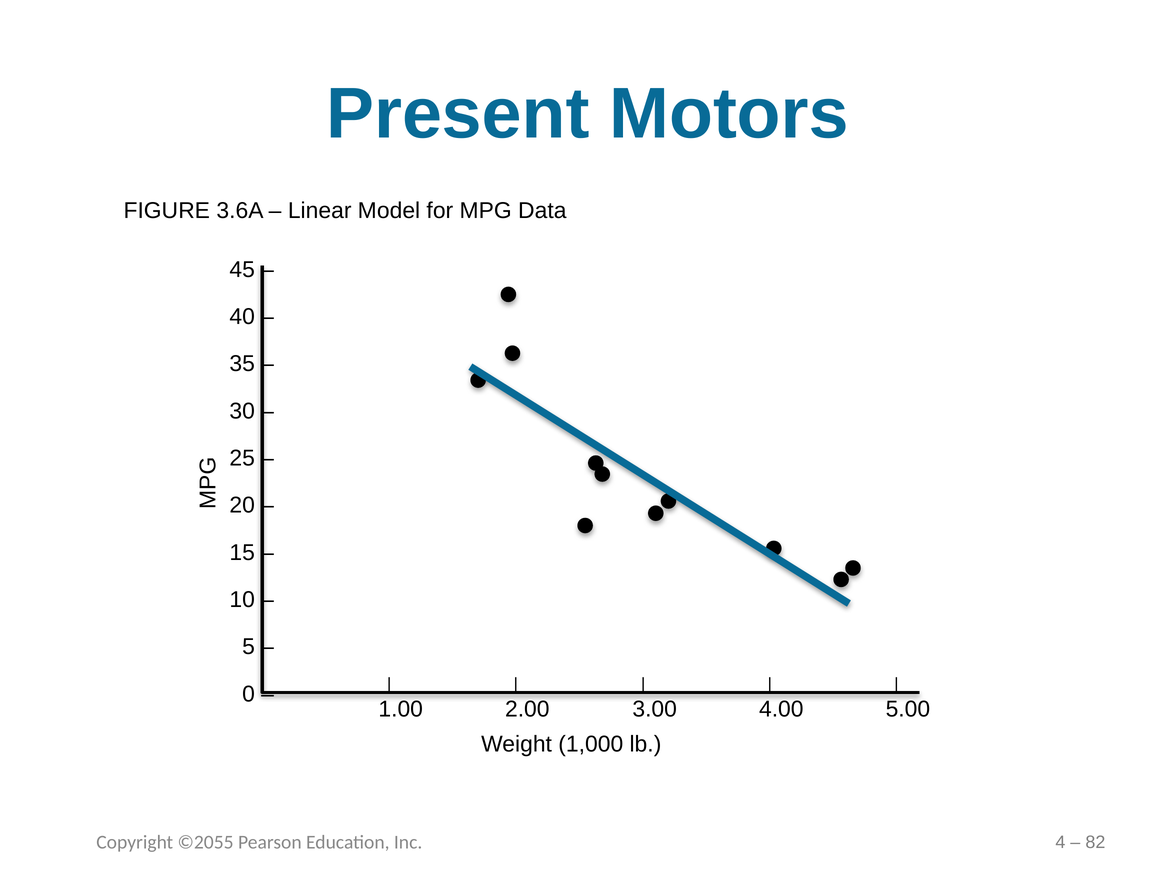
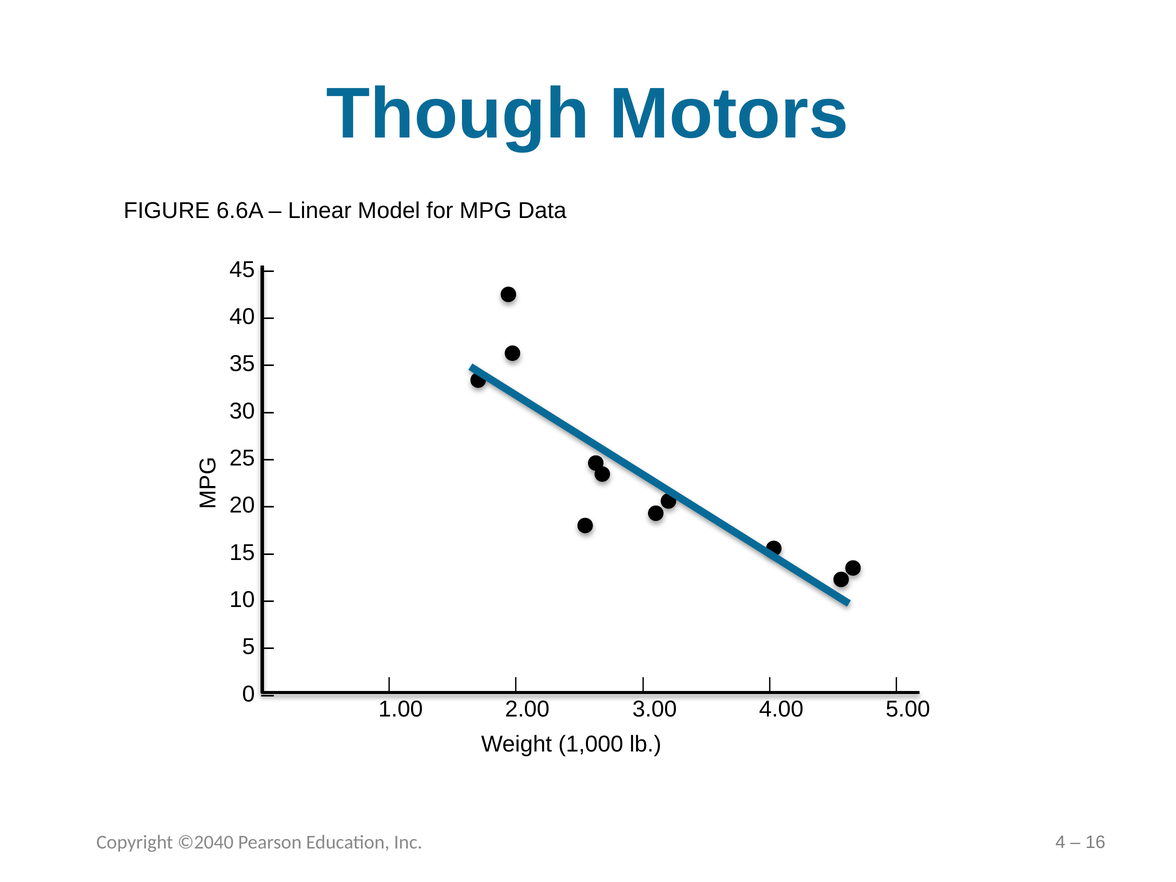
Present: Present -> Though (458, 114)
3.6A: 3.6A -> 6.6A (240, 211)
82: 82 -> 16 (1095, 842)
©2055: ©2055 -> ©2040 (206, 842)
